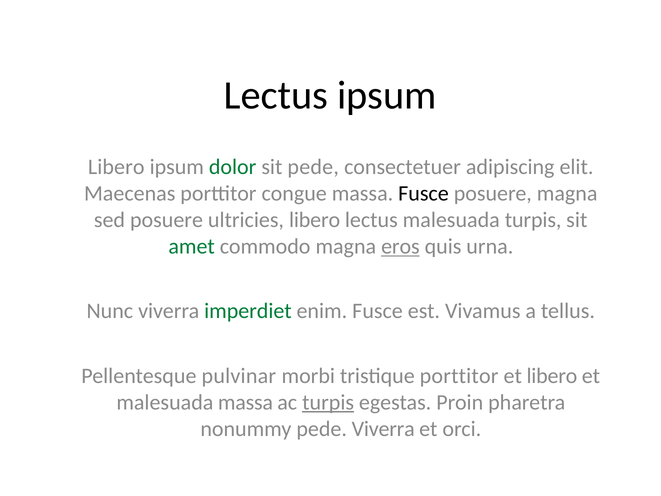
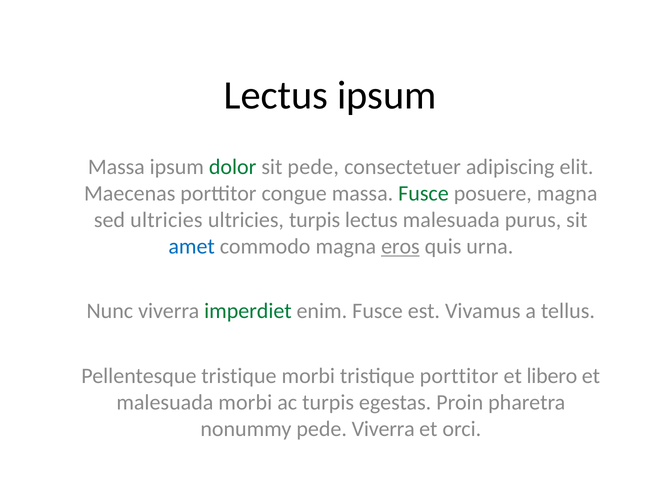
Libero: Libero -> Massa (116, 167)
Fusce colour: black -> green (423, 193)
sed posuere: posuere -> ultricies (166, 220)
ultricies libero: libero -> turpis (315, 220)
malesuada turpis: turpis -> purus (533, 220)
amet colour: green -> blue (192, 246)
Pellentesque pulvinar: pulvinar -> tristique (239, 376)
malesuada massa: massa -> morbi (245, 402)
turpis underline: present -> none (328, 402)
